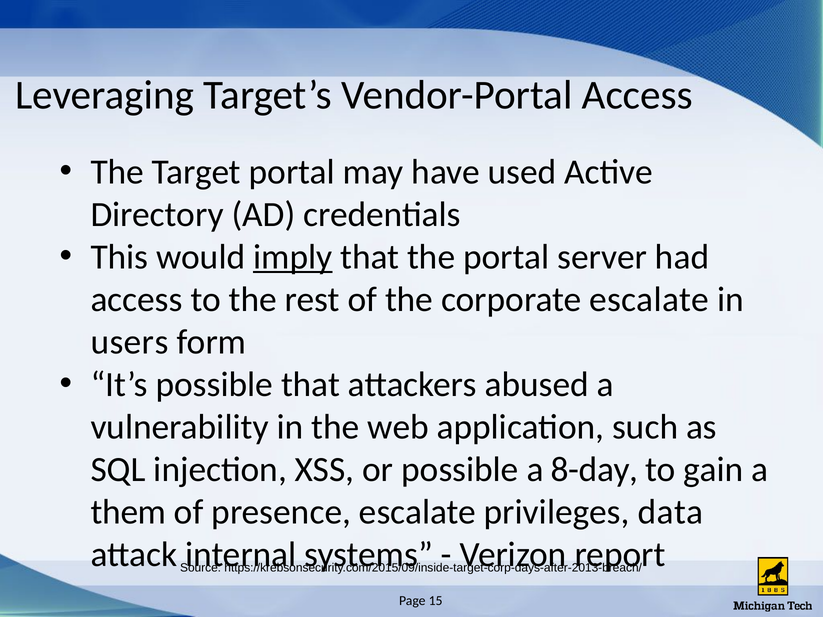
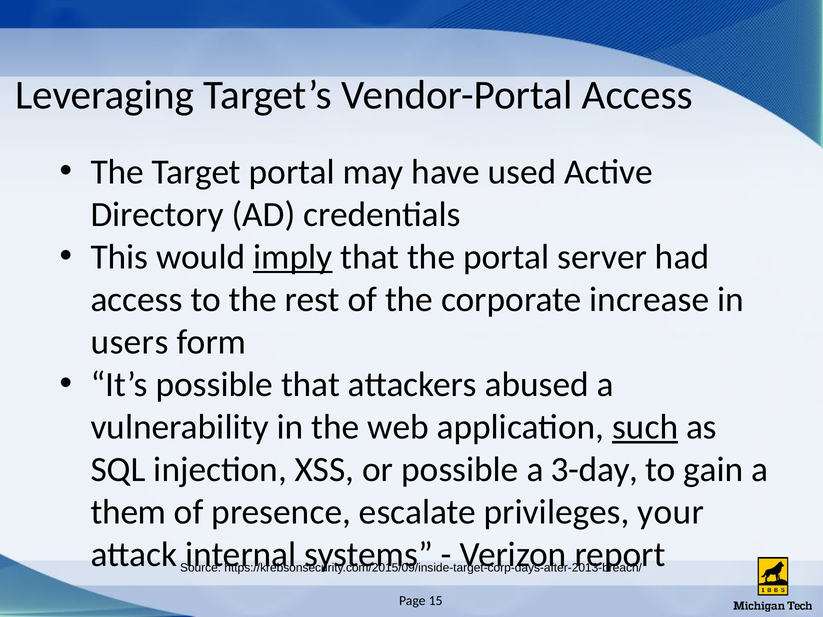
corporate escalate: escalate -> increase (649, 300)
such underline: none -> present (645, 427)
8-day: 8-day -> 3-day (595, 470)
data: data -> your (671, 512)
